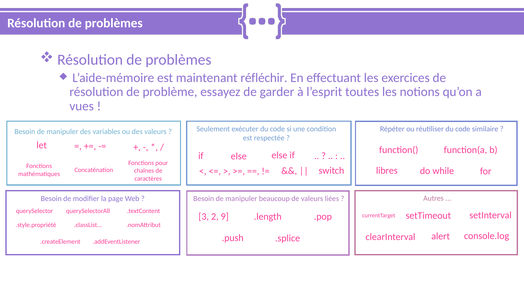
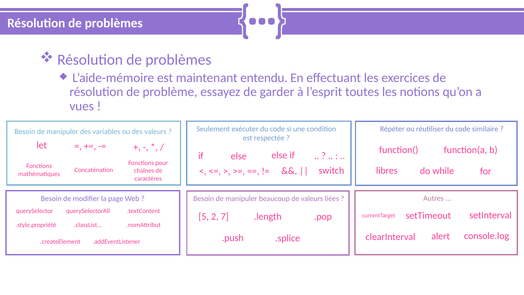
réfléchir: réfléchir -> entendu (264, 78)
3: 3 -> 5 (204, 217)
9: 9 -> 7 (225, 217)
